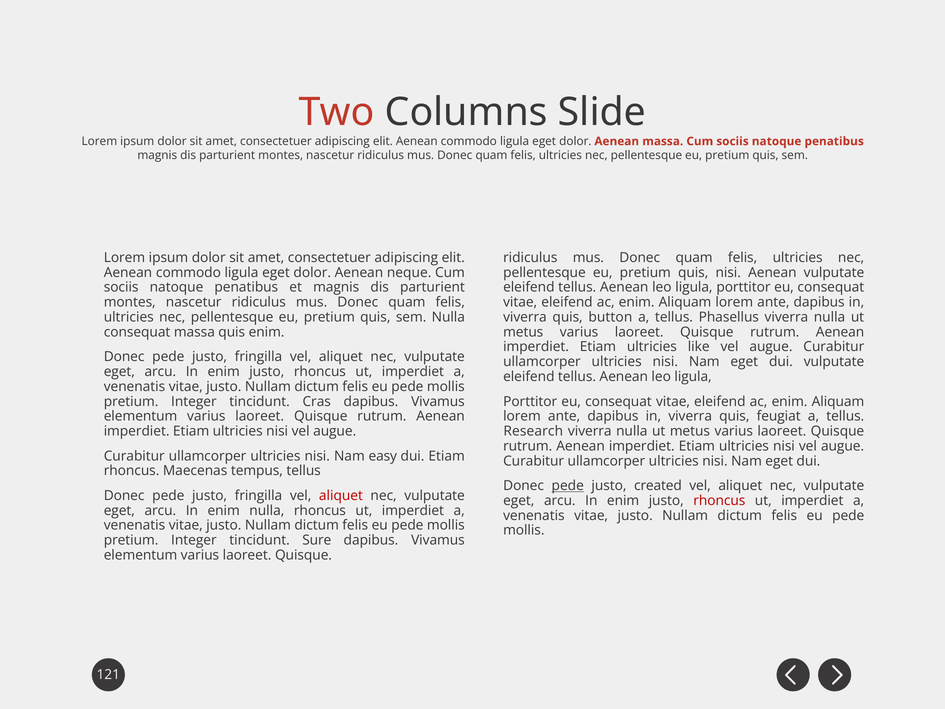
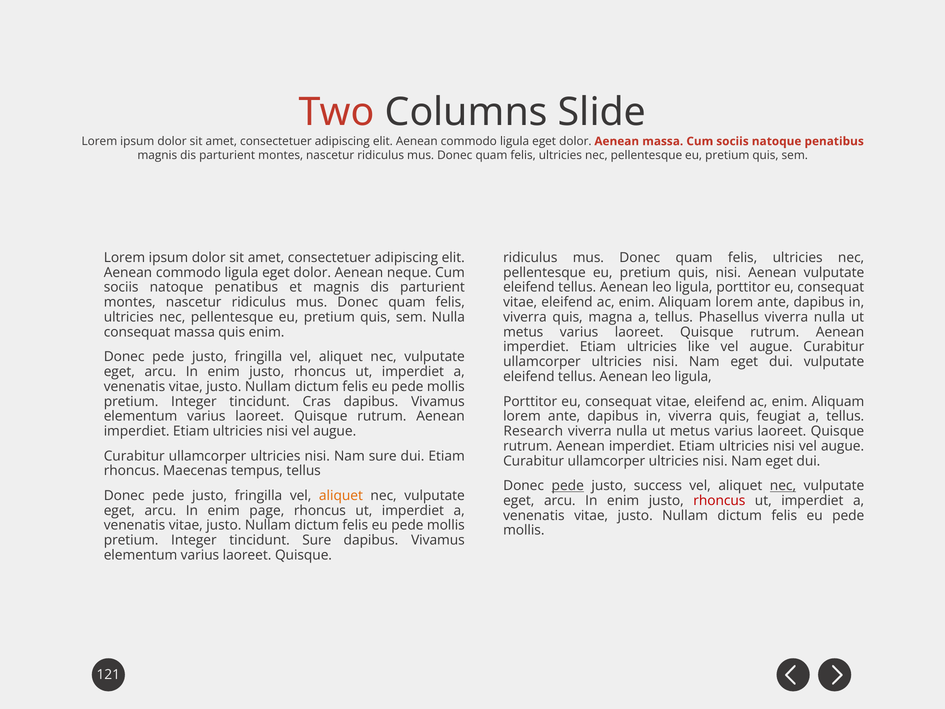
button: button -> magna (610, 317)
Nam easy: easy -> sure (383, 456)
created: created -> success (658, 486)
nec underline: none -> present (783, 486)
aliquet colour: red -> orange (341, 495)
enim nulla: nulla -> page (267, 510)
